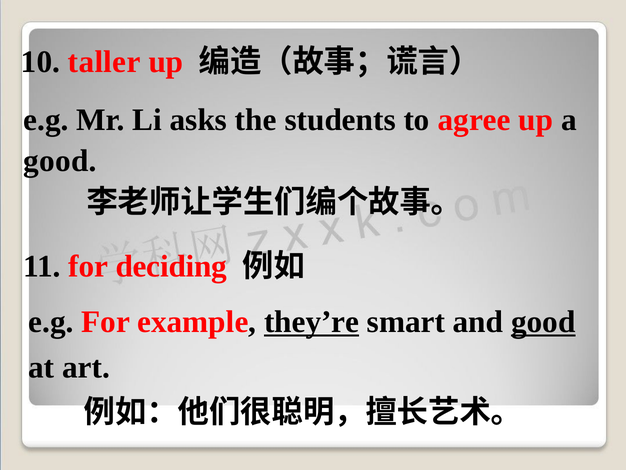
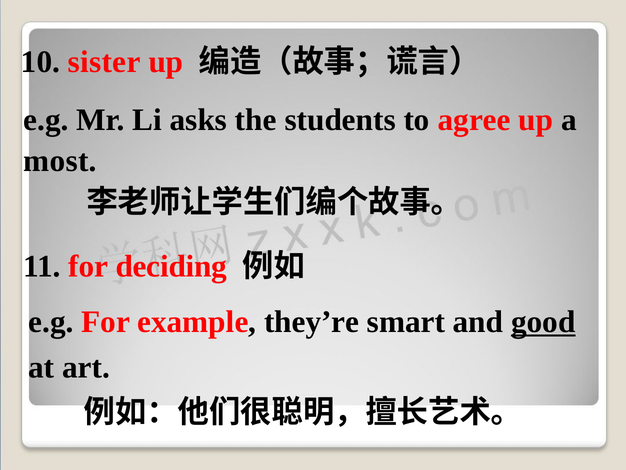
taller: taller -> sister (104, 62)
good: good -> most (60, 161)
they’re underline: present -> none (312, 322)
